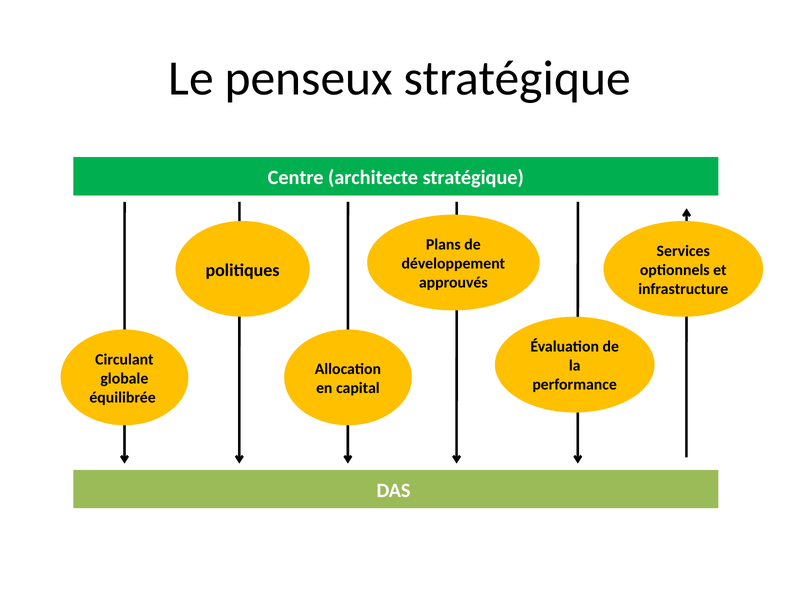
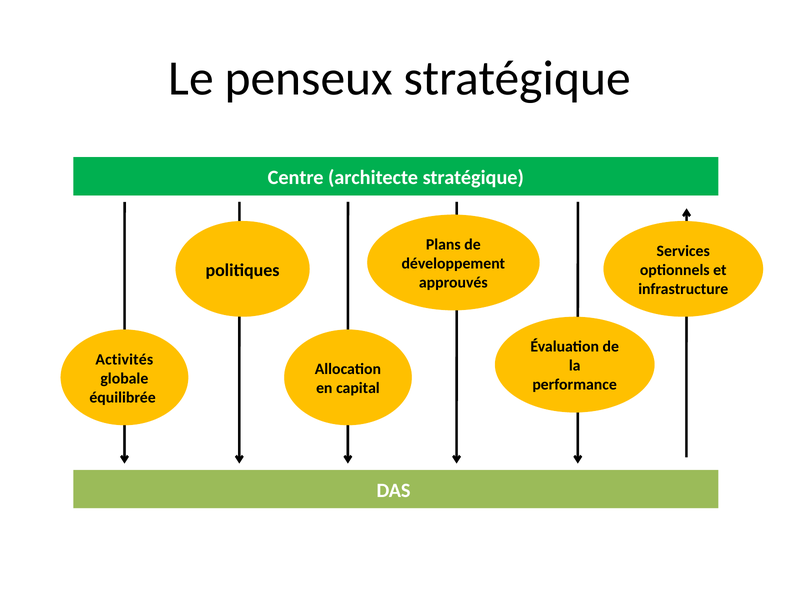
Circulant: Circulant -> Activités (124, 360)
